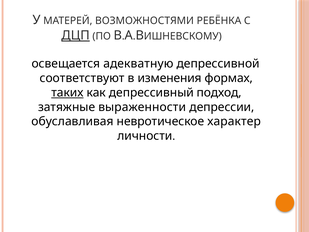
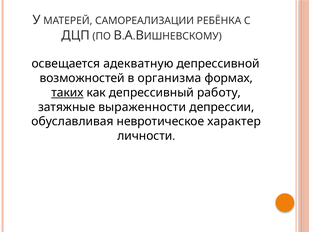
ВОЗМОЖНОСТЯМИ: ВОЗМОЖНОСТЯМИ -> САМОРЕАЛИЗАЦИИ (145, 21)
ДЦП underline: present -> none (76, 35)
соответствуют: соответствуют -> возможностей (82, 78)
изменения: изменения -> организма (170, 78)
подход: подход -> работу (219, 93)
